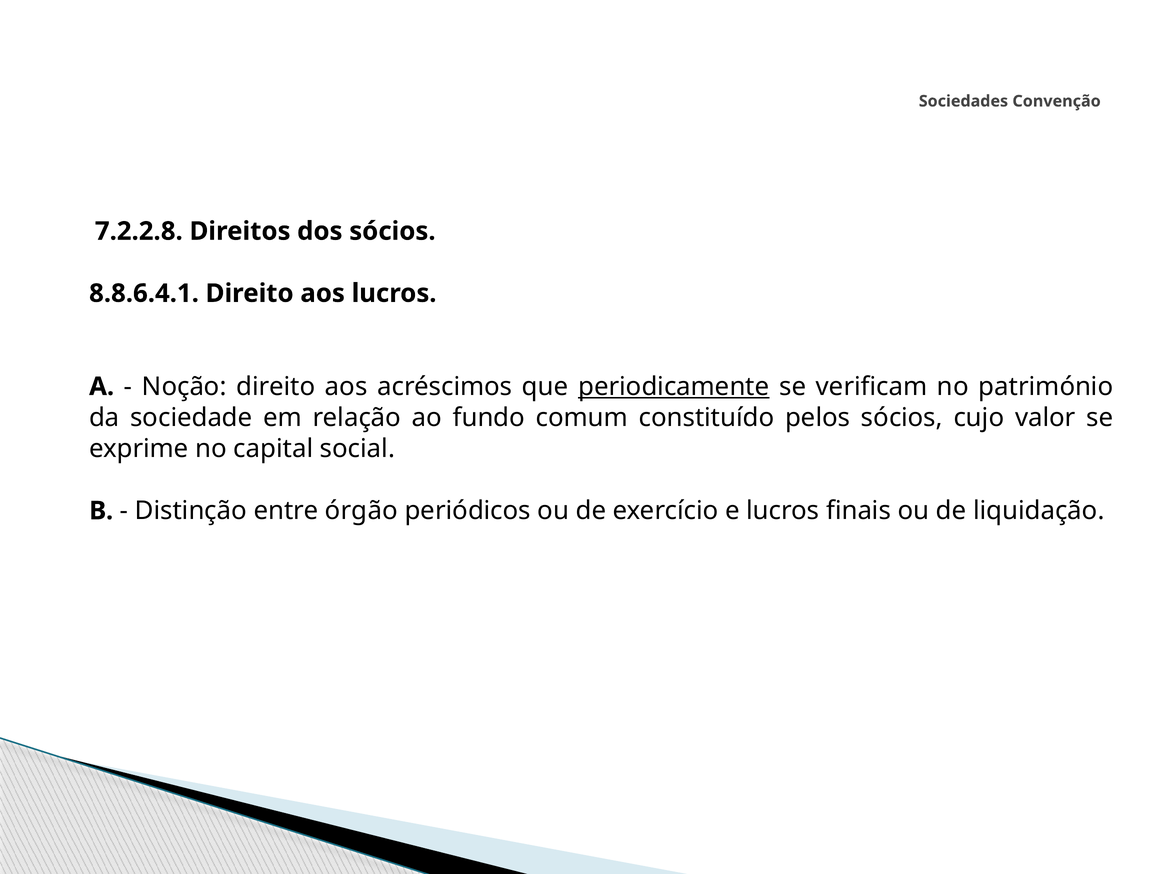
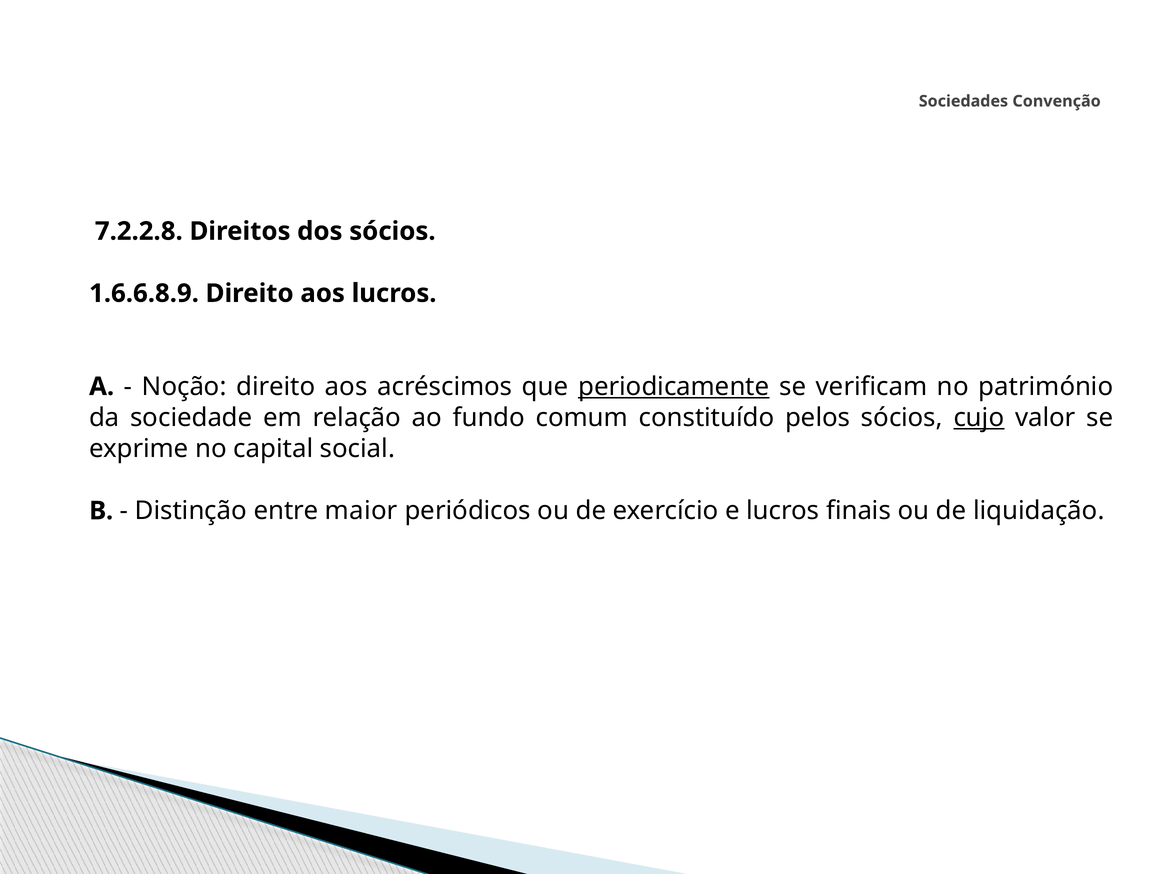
8.8.6.4.1: 8.8.6.4.1 -> 1.6.6.8.9 (144, 293)
cujo underline: none -> present (979, 417)
órgão: órgão -> maior (361, 511)
